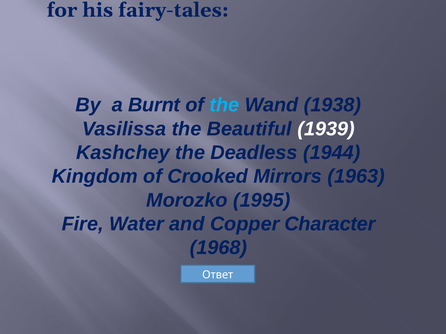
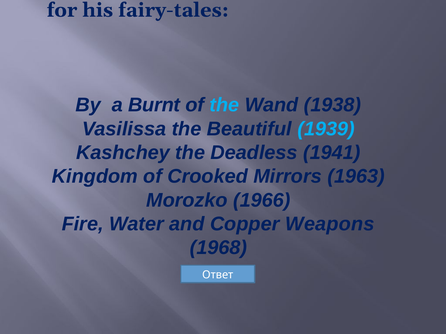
1939 colour: white -> light blue (326, 129)
1944: 1944 -> 1941 (332, 153)
1995: 1995 -> 1966 (262, 200)
Character: Character -> Weapons (330, 224)
